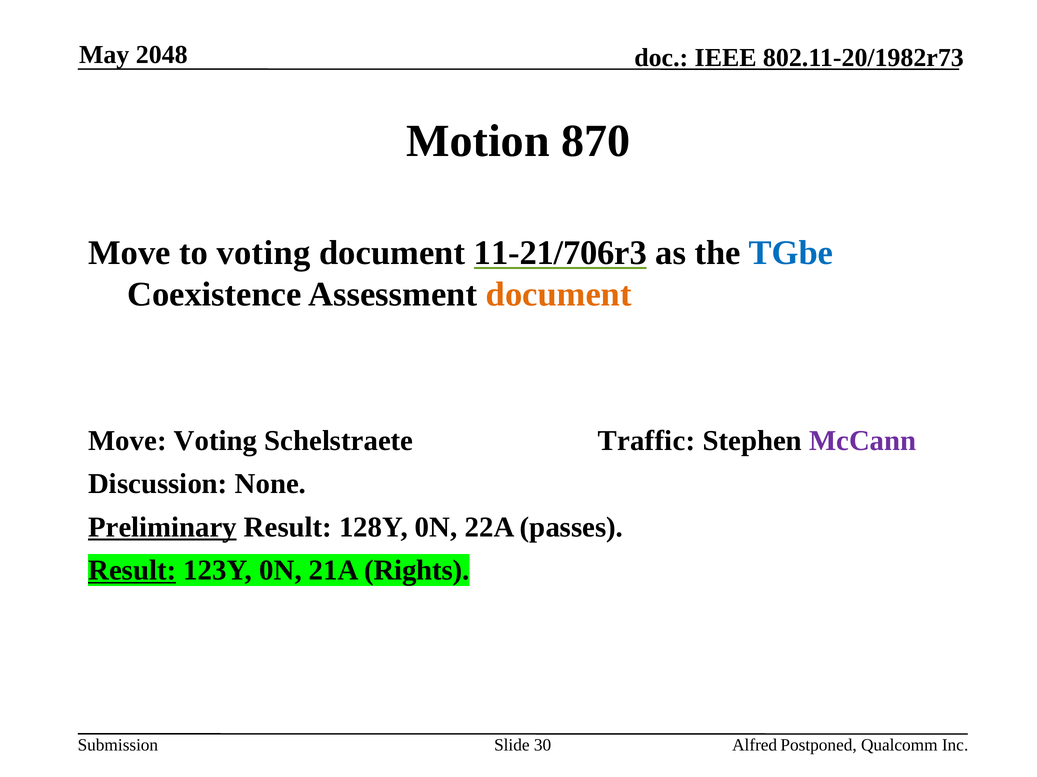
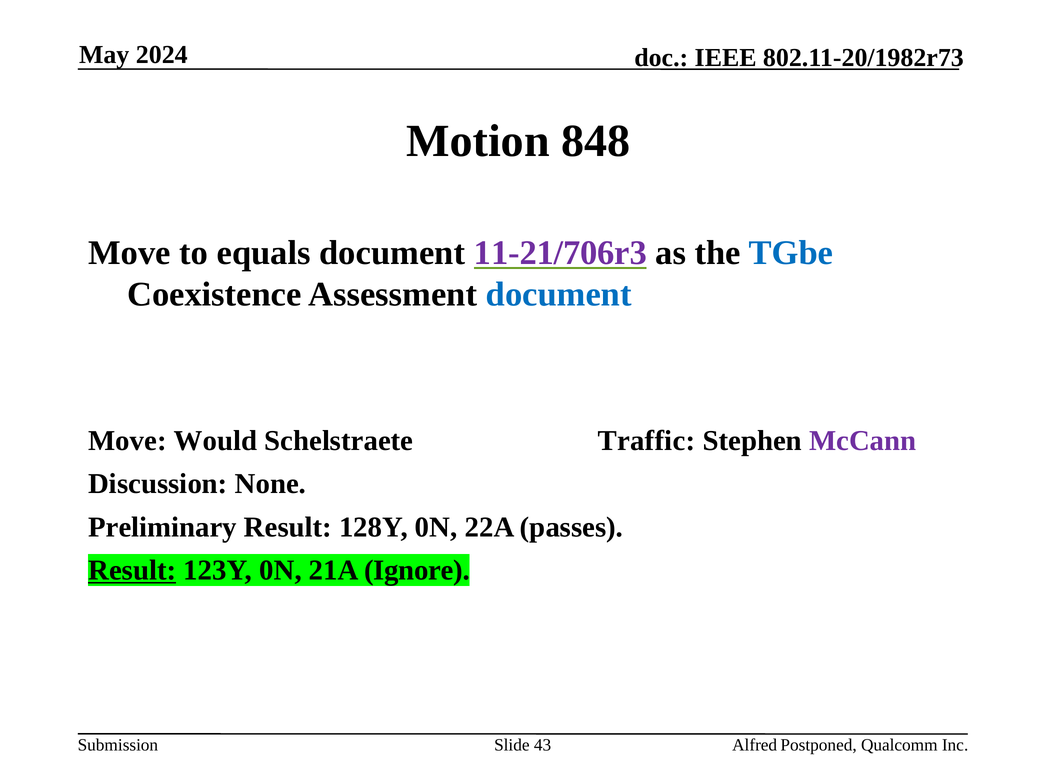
2048: 2048 -> 2024 (162, 55)
870: 870 -> 848 (596, 141)
to voting: voting -> equals (264, 253)
11-21/706r3 colour: black -> purple (560, 253)
document colour: orange -> blue (559, 295)
Move Voting: Voting -> Would (216, 441)
Preliminary underline: present -> none (162, 528)
Rights: Rights -> Ignore (417, 571)
30: 30 -> 43 (543, 746)
